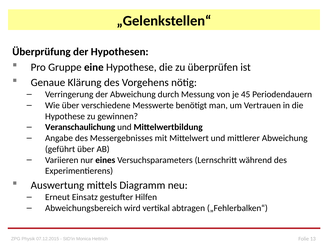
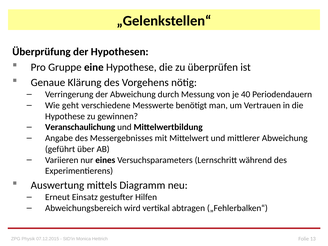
45: 45 -> 40 (246, 94)
Wie über: über -> geht (70, 105)
